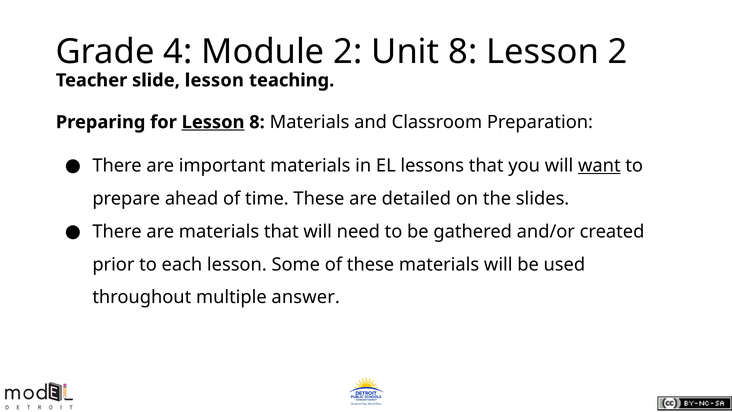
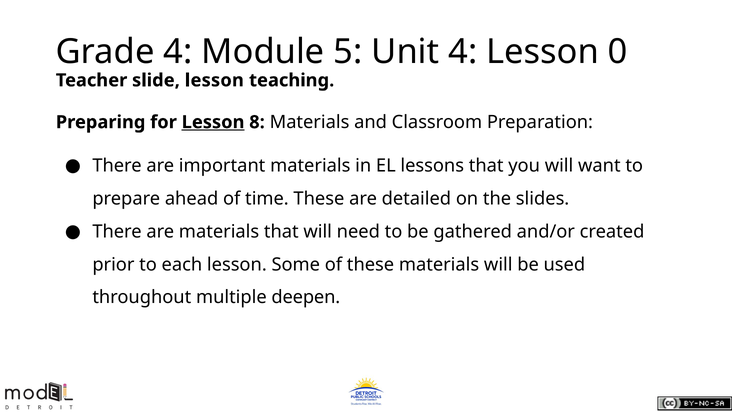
Module 2: 2 -> 5 (348, 52)
Unit 8: 8 -> 4 (463, 52)
Lesson 2: 2 -> 0 (618, 52)
want underline: present -> none (599, 166)
answer: answer -> deepen (306, 297)
